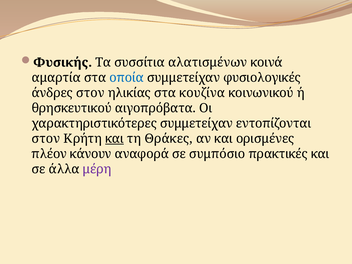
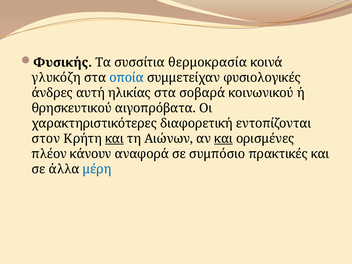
αλατισμένων: αλατισμένων -> θερμοκρασία (208, 62)
αμαρτία: αμαρτία -> γλυκόζη (56, 78)
άνδρες στον: στον -> αυτή (90, 93)
κουζίνα: κουζίνα -> σοβαρά (202, 93)
χαρακτηριστικότερες συμμετείχαν: συμμετείχαν -> διαφορετική (196, 123)
Θράκες: Θράκες -> Αιώνων (169, 139)
και underline: none -> present (224, 139)
μέρη colour: purple -> blue (97, 169)
